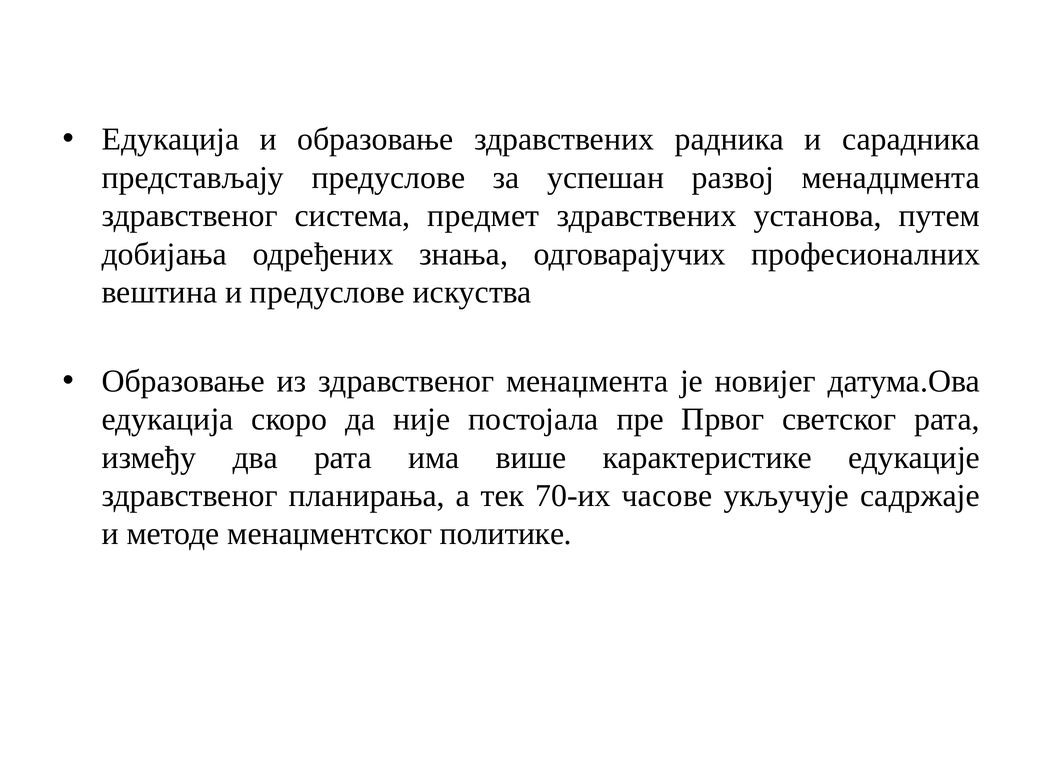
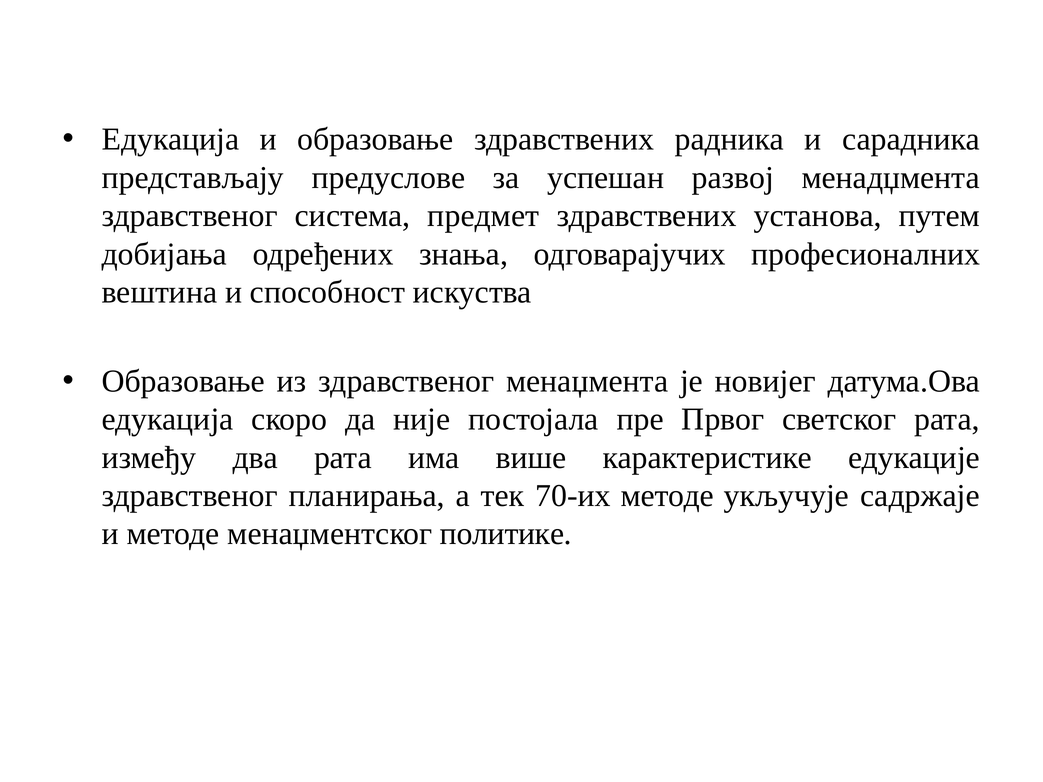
и предуслове: предуслове -> способност (327, 292)
70-их часове: часове -> методе (667, 496)
